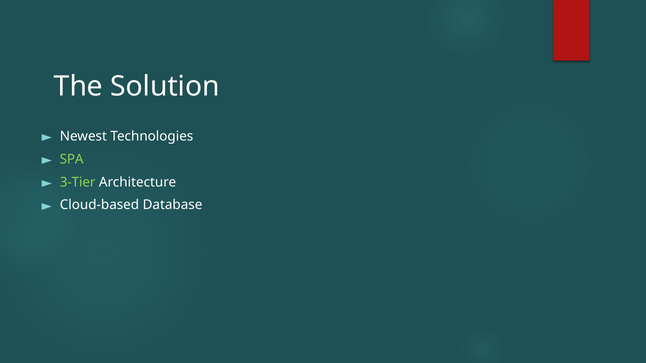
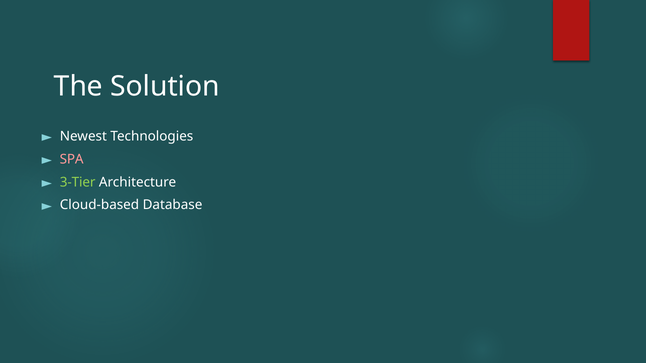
SPA colour: light green -> pink (72, 159)
